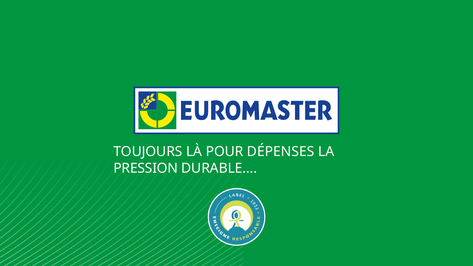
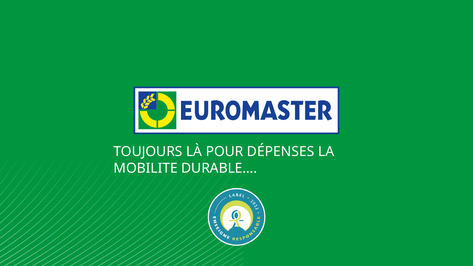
PRESSION: PRESSION -> MOBILITE (146, 168)
